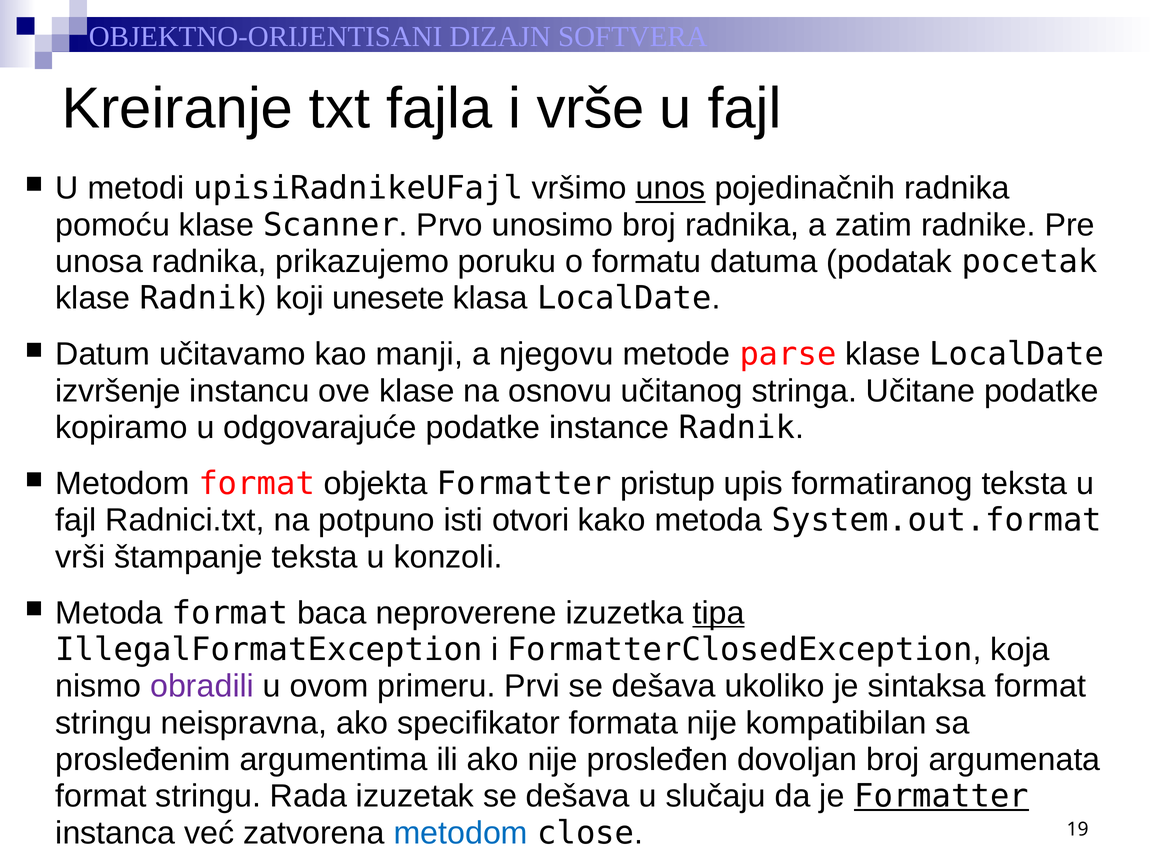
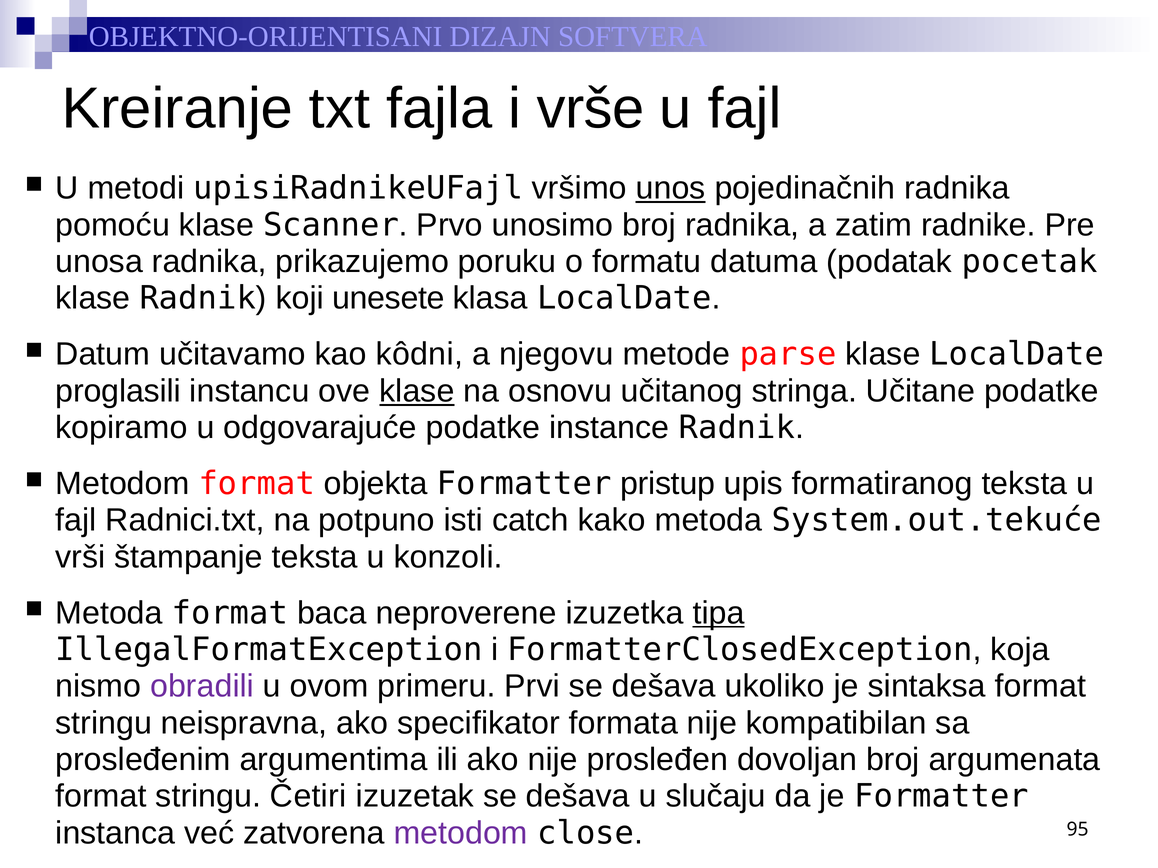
manji: manji -> kôdni (419, 355)
izvršenje: izvršenje -> proglasili (118, 391)
klase underline: none -> present (417, 391)
otvori: otvori -> catch (530, 521)
System.out.format: System.out.format -> System.out.tekuće (937, 521)
Rada: Rada -> Četiri (308, 797)
Formatter underline: present -> none (942, 797)
metodom colour: blue -> purple (461, 833)
19: 19 -> 95 (1078, 830)
